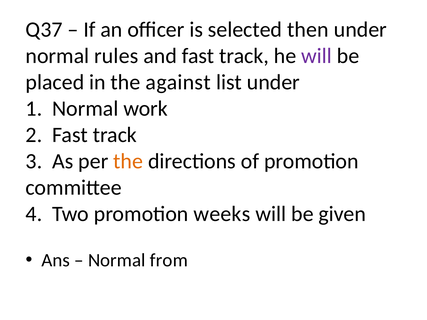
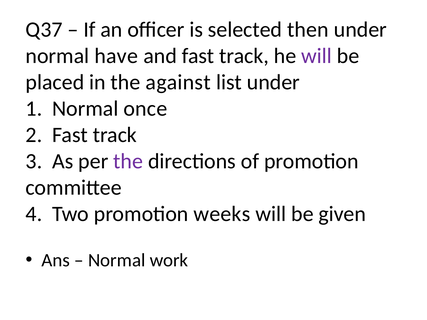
rules: rules -> have (116, 56)
work: work -> once (145, 109)
the colour: orange -> purple (128, 161)
from: from -> work (169, 260)
